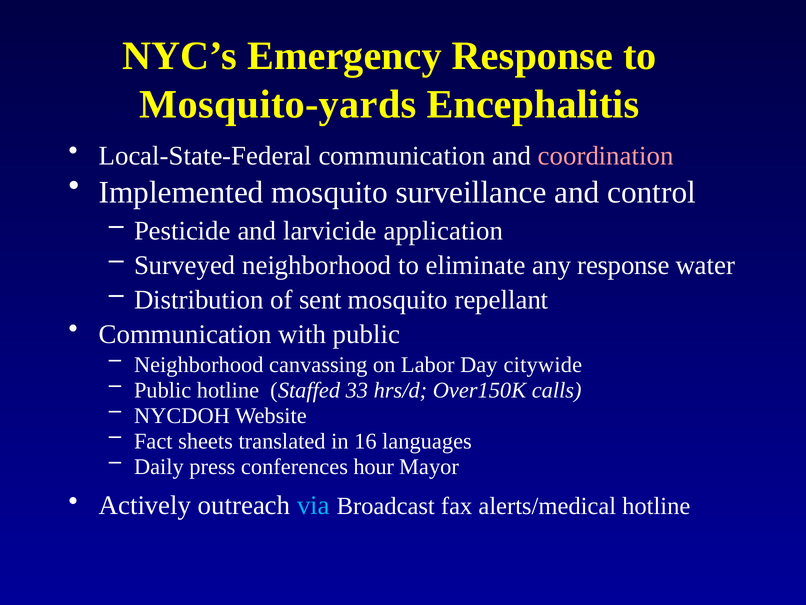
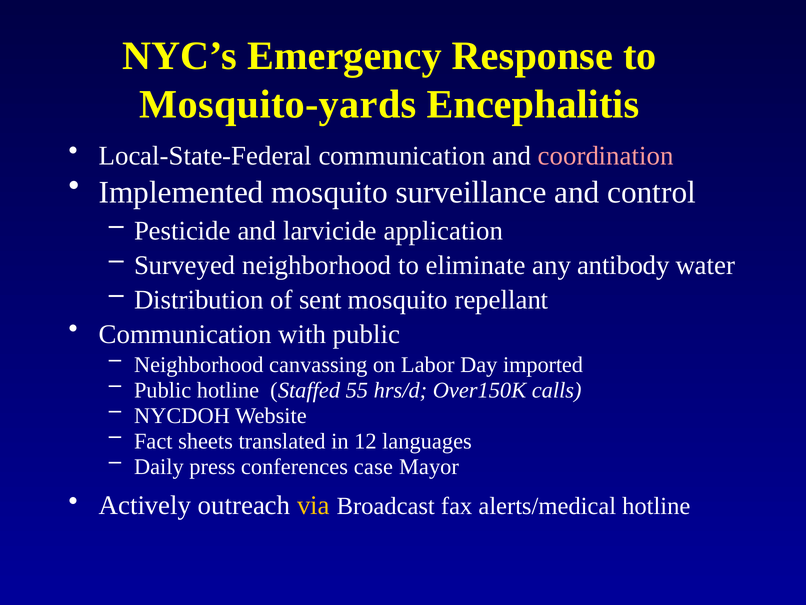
any response: response -> antibody (623, 265)
citywide: citywide -> imported (543, 365)
33: 33 -> 55 (357, 390)
16: 16 -> 12 (365, 441)
hour: hour -> case (373, 467)
via colour: light blue -> yellow (313, 505)
